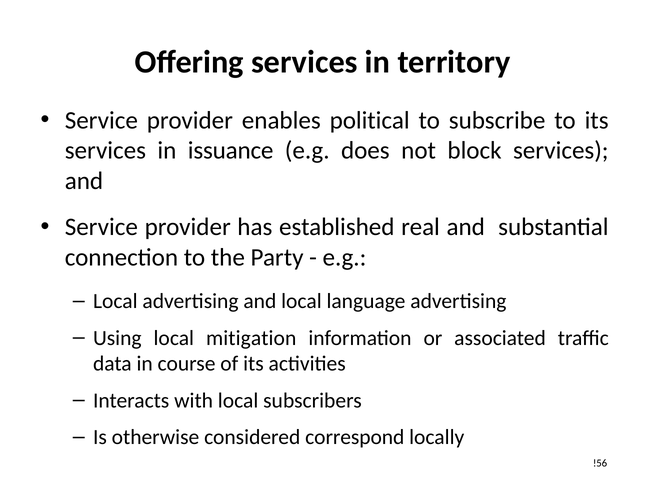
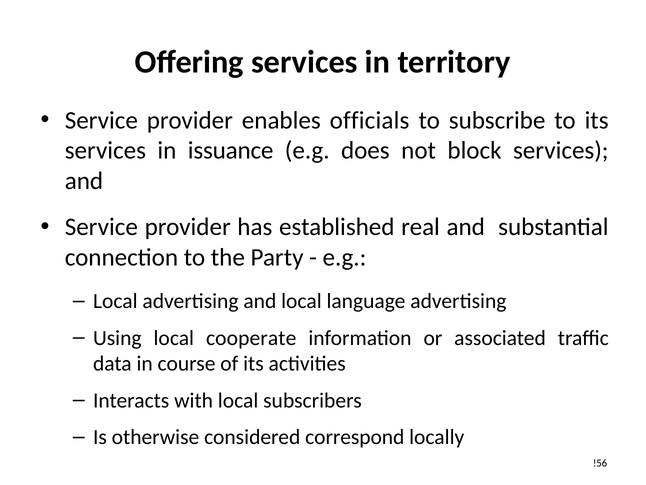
political: political -> officials (370, 120)
mitigation: mitigation -> cooperate (251, 338)
